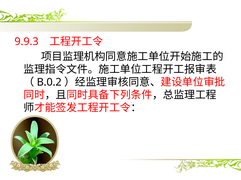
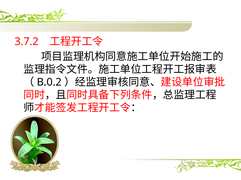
9.9.3: 9.9.3 -> 3.7.2 (27, 42)
